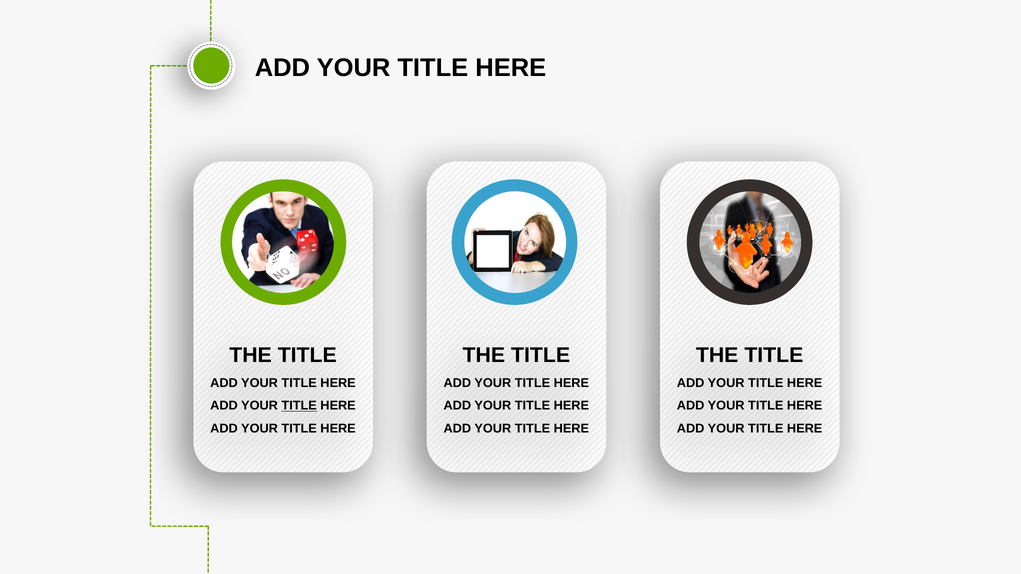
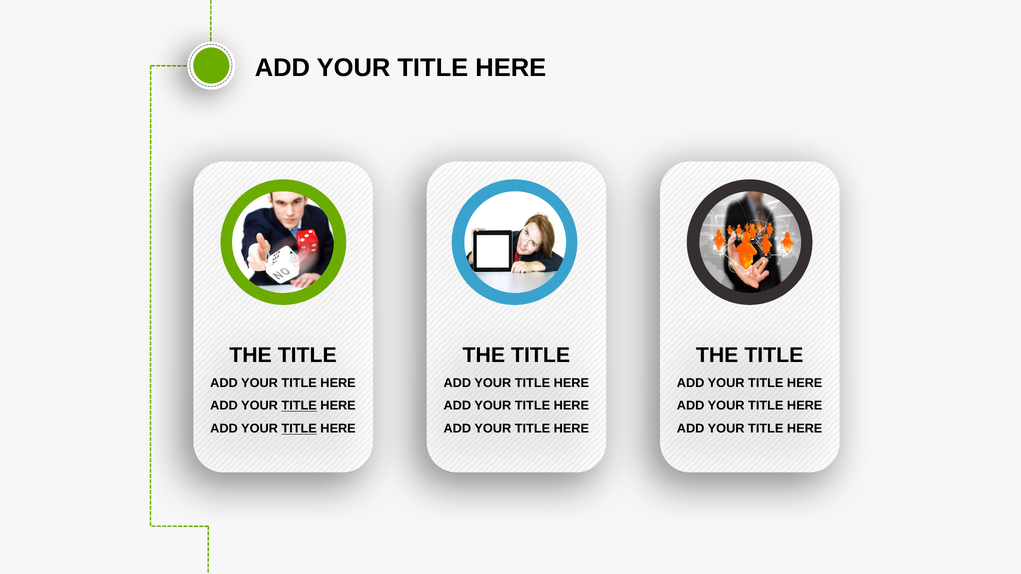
TITLE underline: none -> present (299, 429)
